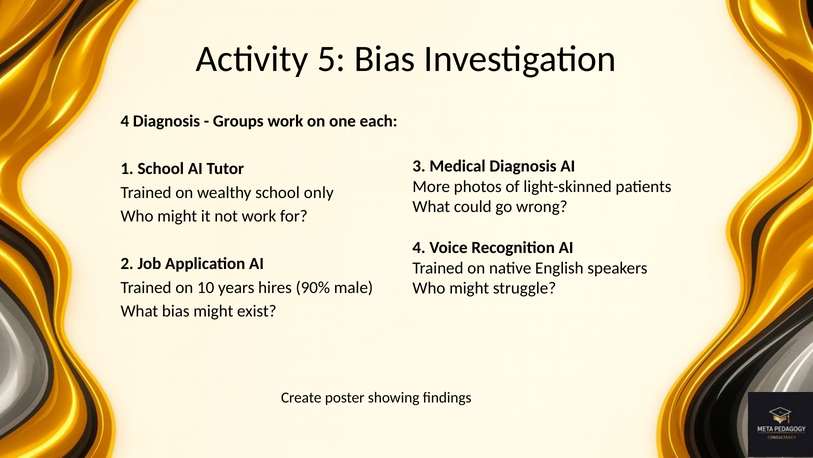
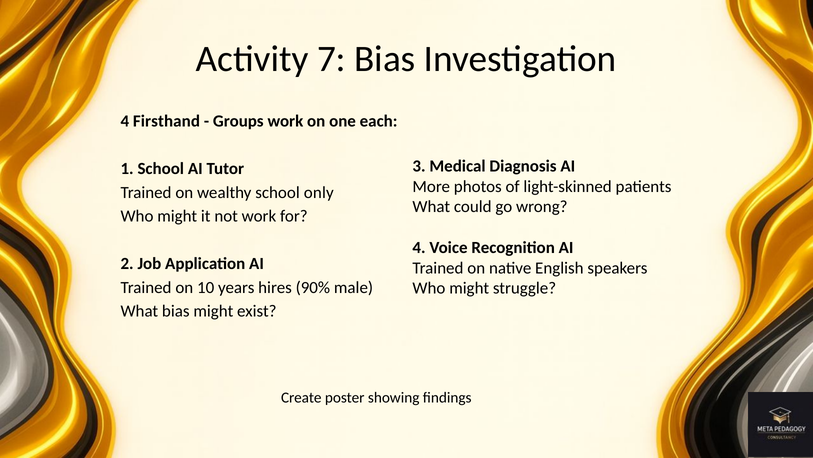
5: 5 -> 7 (331, 59)
4 Diagnosis: Diagnosis -> Firsthand (166, 121)
